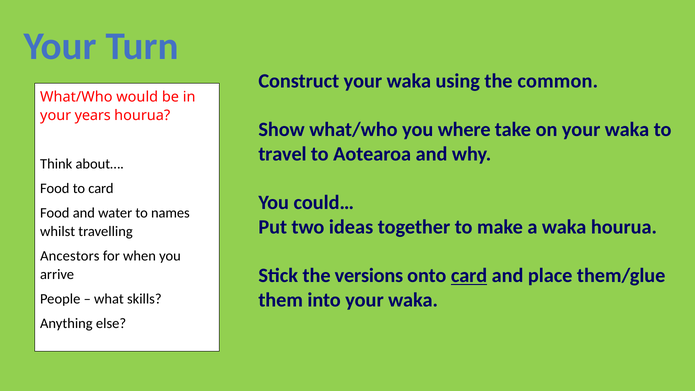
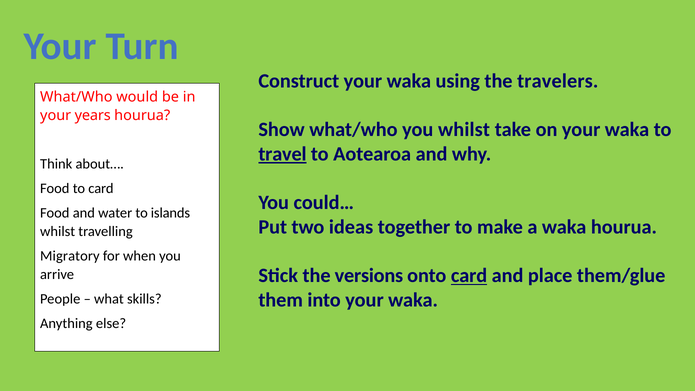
common: common -> travelers (558, 81)
you where: where -> whilst (464, 130)
travel underline: none -> present (282, 154)
names: names -> islands (170, 213)
Ancestors: Ancestors -> Migratory (70, 256)
